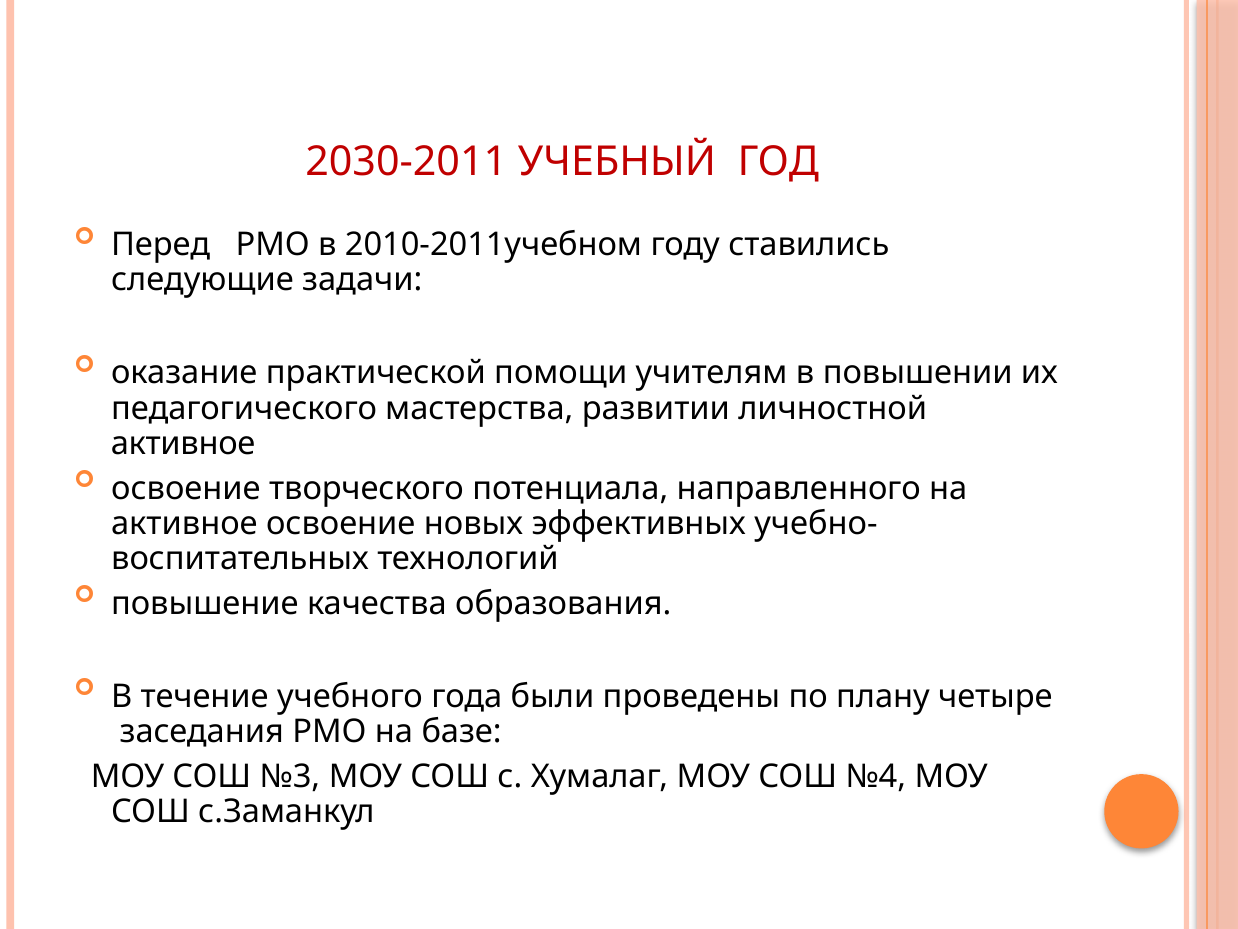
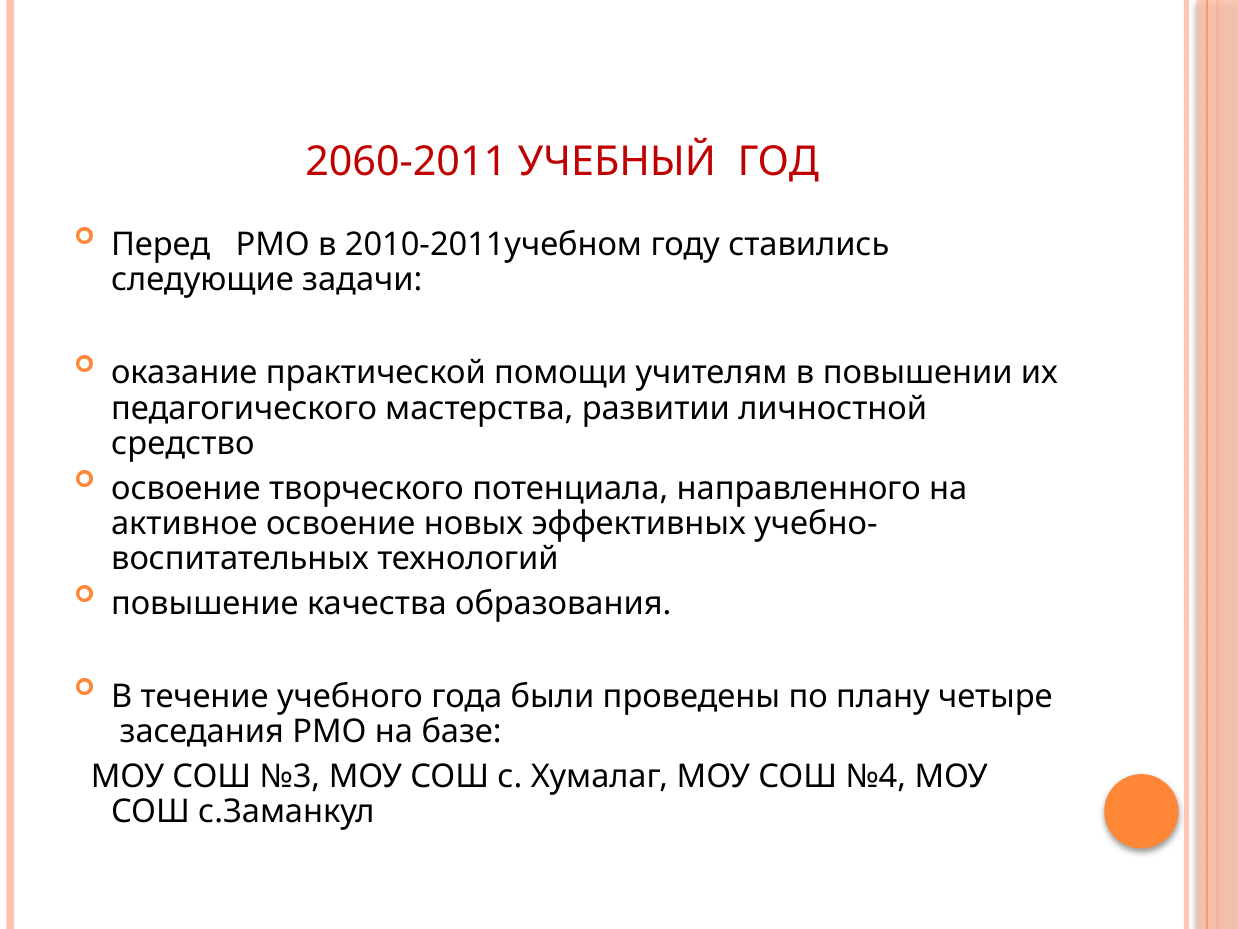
2030-2011: 2030-2011 -> 2060-2011 (406, 162)
активное: активное -> средство (183, 443)
